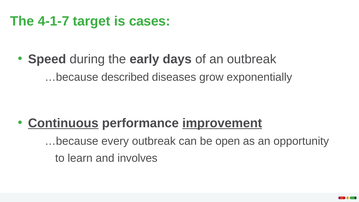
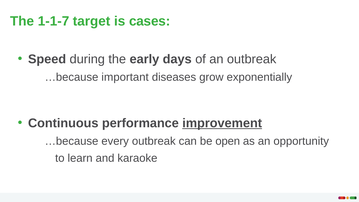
4-1-7: 4-1-7 -> 1-1-7 (54, 21)
described: described -> important (125, 77)
Continuous underline: present -> none (63, 123)
involves: involves -> karaoke (137, 158)
